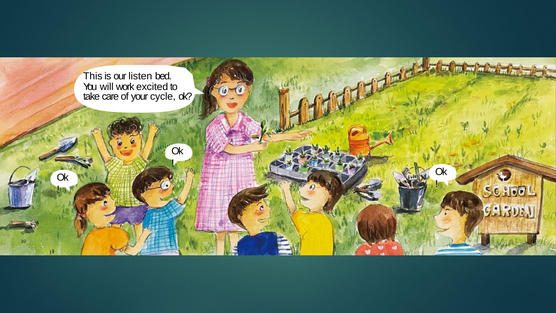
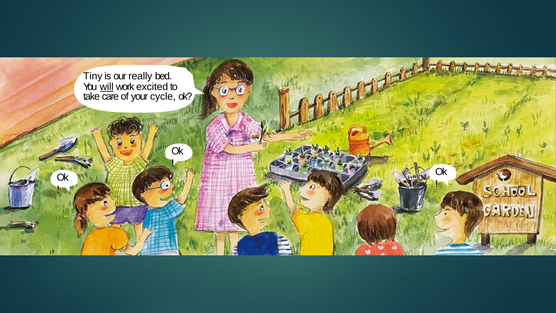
This: This -> Tiny (93, 76)
listen: listen -> really (140, 76)
will underline: none -> present (107, 87)
